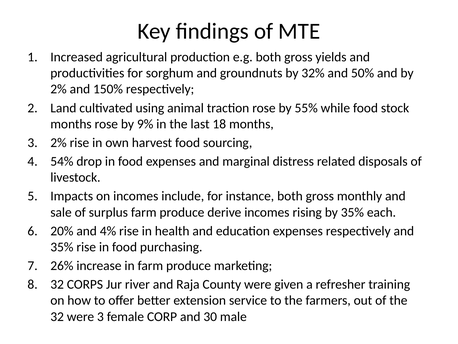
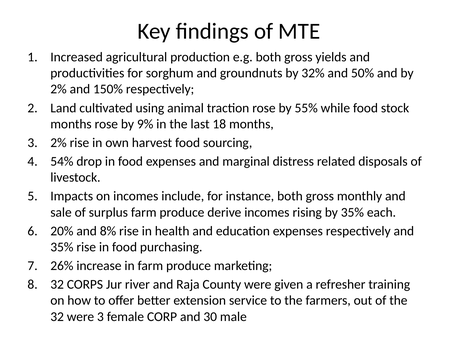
4%: 4% -> 8% (108, 231)
